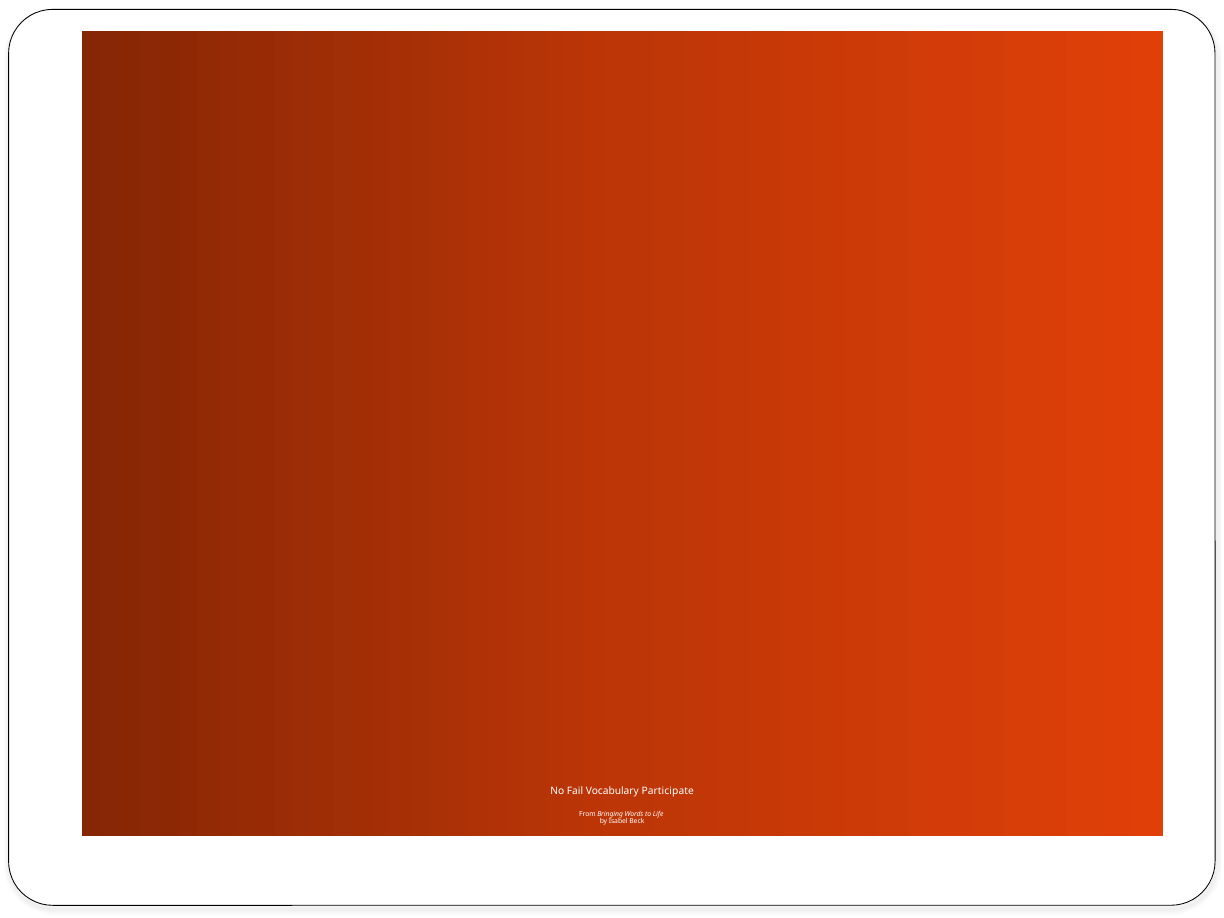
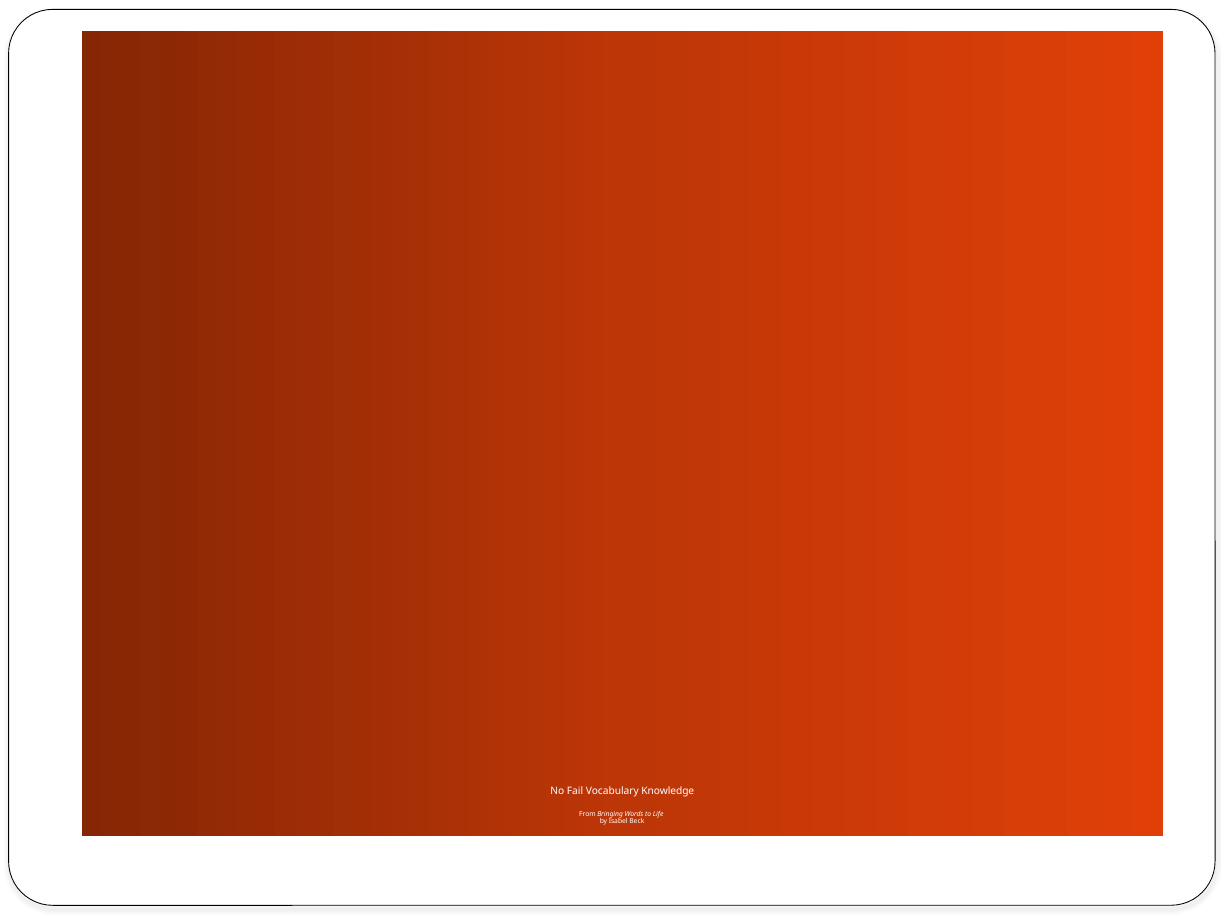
Participate: Participate -> Knowledge (668, 791)
